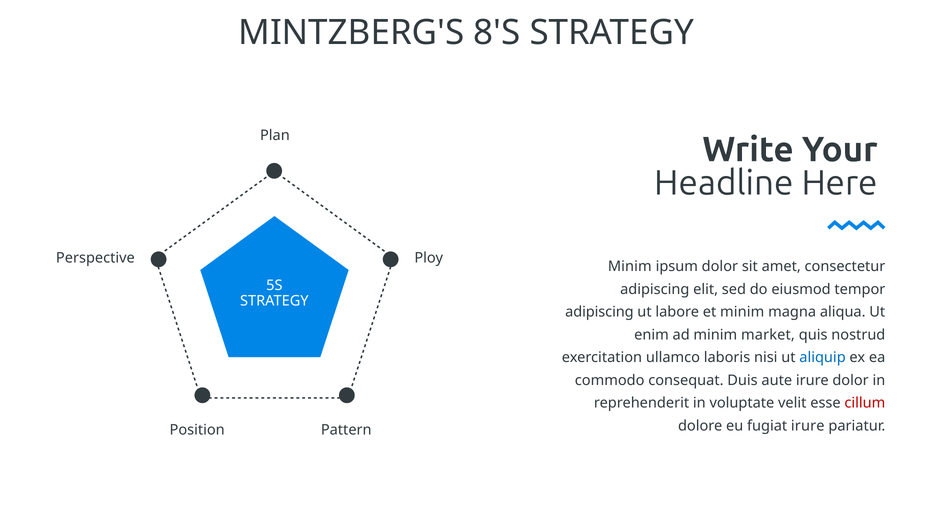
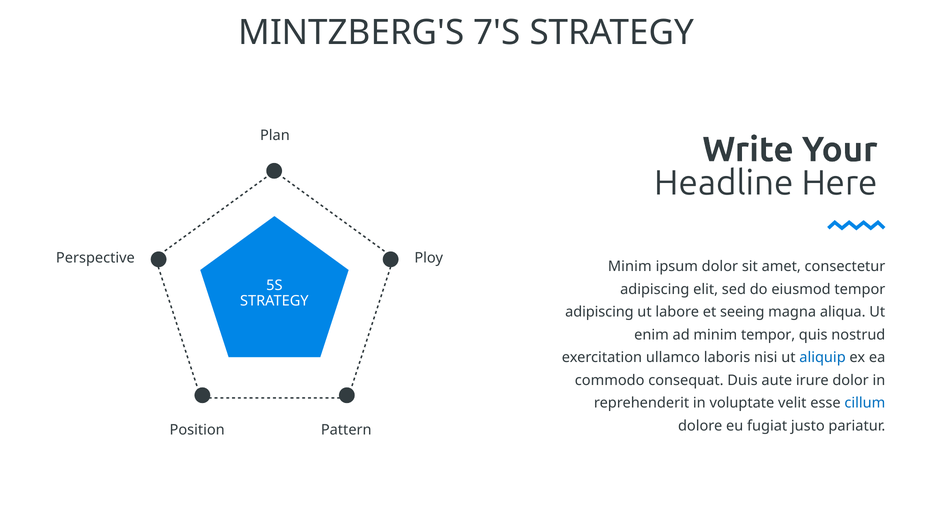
8'S: 8'S -> 7'S (497, 33)
et minim: minim -> seeing (742, 312)
minim market: market -> tempor (768, 335)
cillum colour: red -> blue (865, 403)
fugiat irure: irure -> justo (808, 426)
